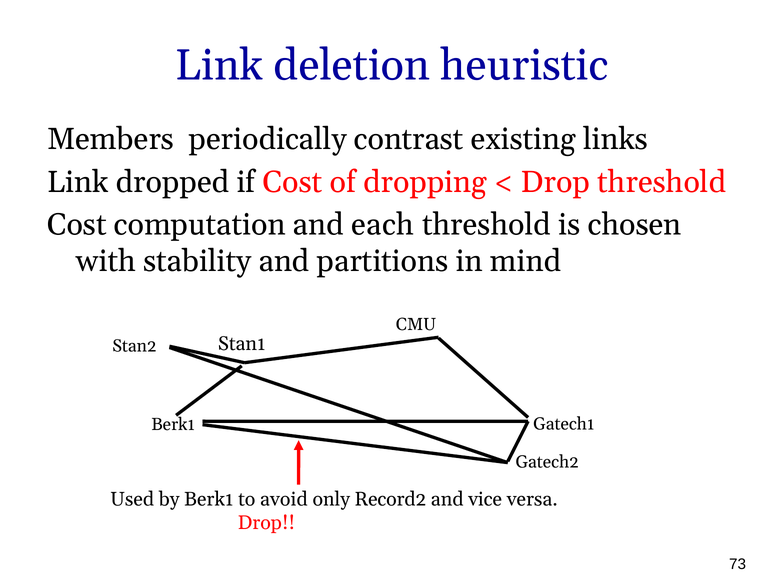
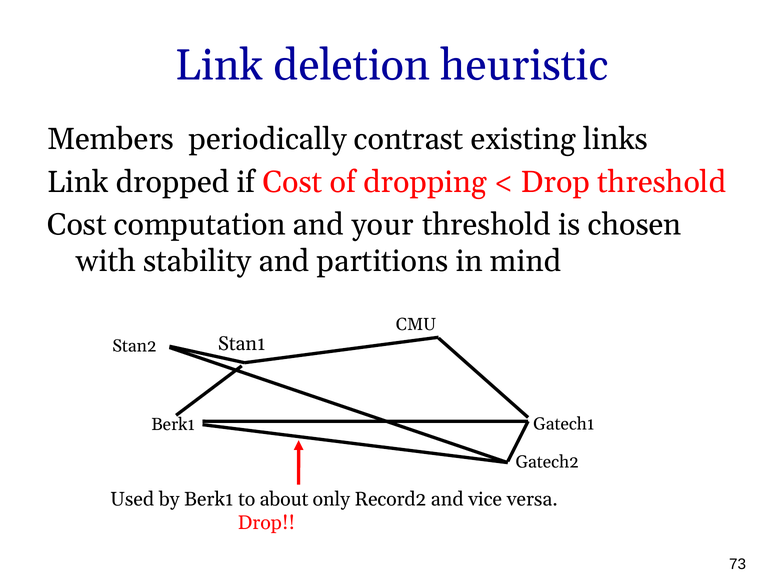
each: each -> your (383, 225)
avoid: avoid -> about (284, 499)
